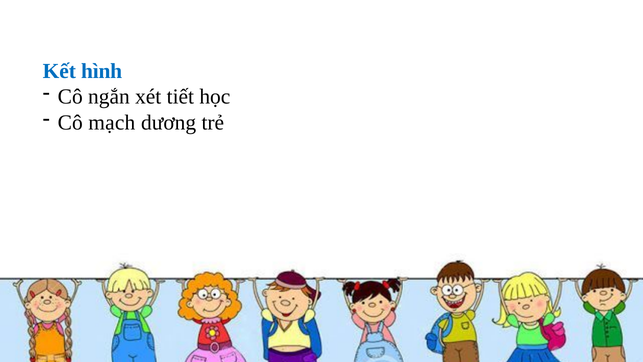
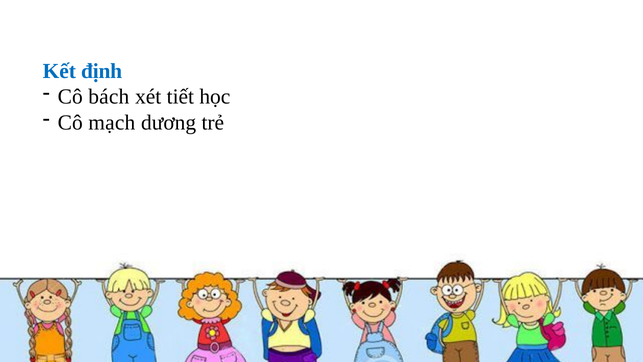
hình: hình -> định (102, 71)
ngắn: ngắn -> bách (109, 97)
